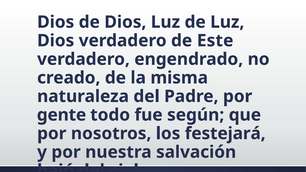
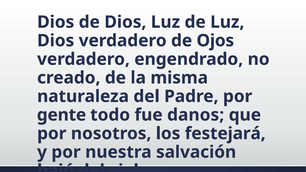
Este: Este -> Ojos (215, 41)
según: según -> danos (196, 115)
